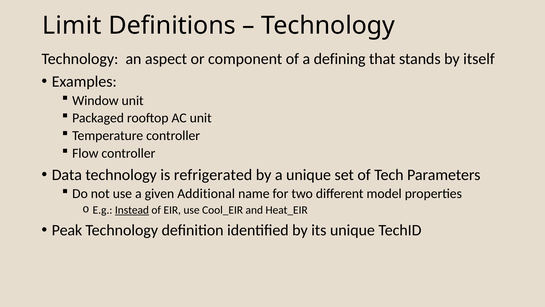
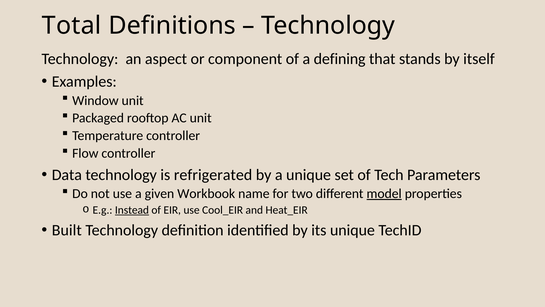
Limit: Limit -> Total (72, 26)
Additional: Additional -> Workbook (206, 193)
model underline: none -> present (384, 193)
Peak: Peak -> Built (67, 230)
